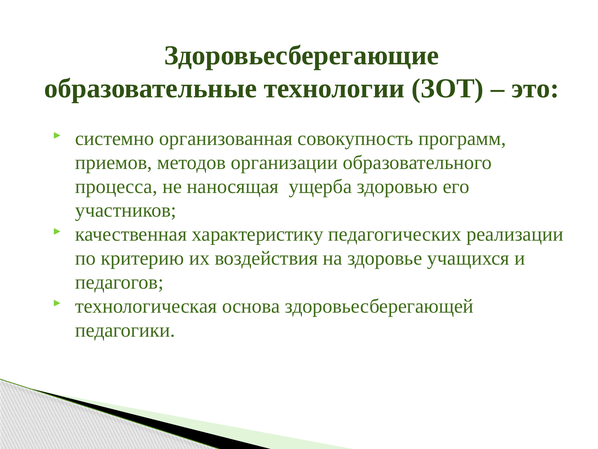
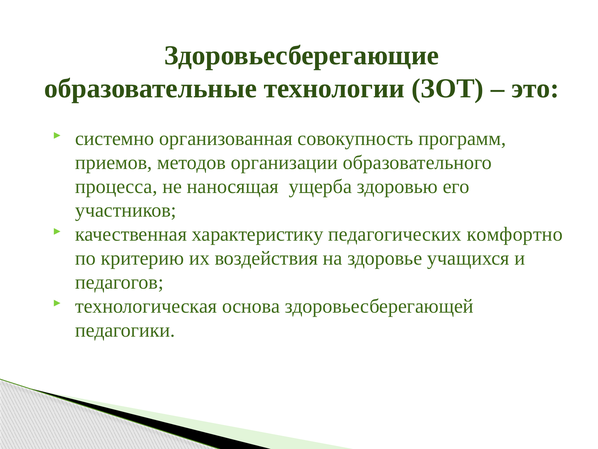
реализации: реализации -> комфортно (515, 234)
